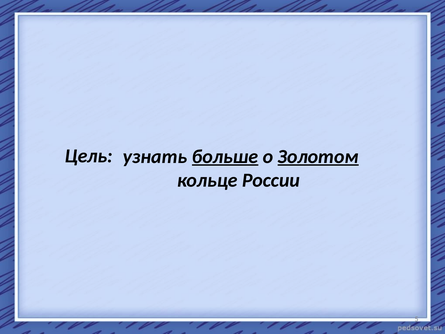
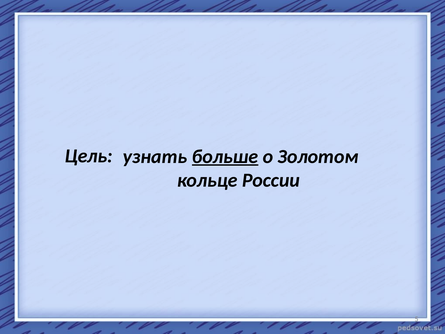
Золотом underline: present -> none (318, 156)
